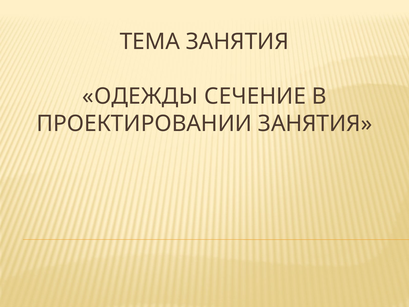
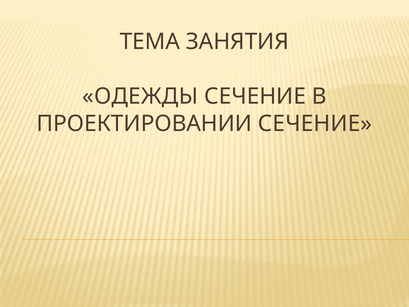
ПРОЕКТИРОВАНИИ ЗАНЯТИЯ: ЗАНЯТИЯ -> СЕЧЕНИЕ (315, 124)
